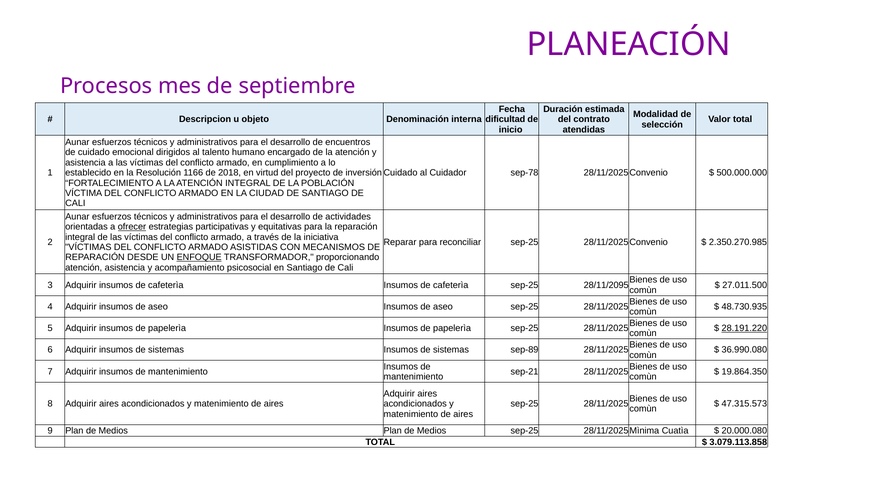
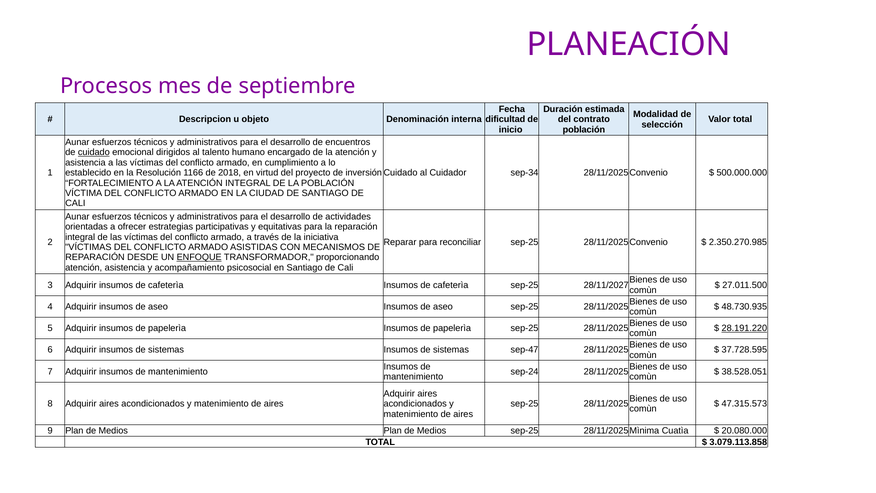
atendidas: atendidas -> población (584, 130)
cuidado underline: none -> present (94, 152)
sep-78: sep-78 -> sep-34 (525, 173)
ofrecer underline: present -> none (132, 227)
28/11/2095: 28/11/2095 -> 28/11/2027 (606, 285)
sep-89: sep-89 -> sep-47 (525, 350)
36.990.080: 36.990.080 -> 37.728.595 (744, 350)
sep-21: sep-21 -> sep-24 (525, 371)
19.864.350: 19.864.350 -> 38.528.051 (744, 371)
20.000.080: 20.000.080 -> 20.080.000 (744, 431)
